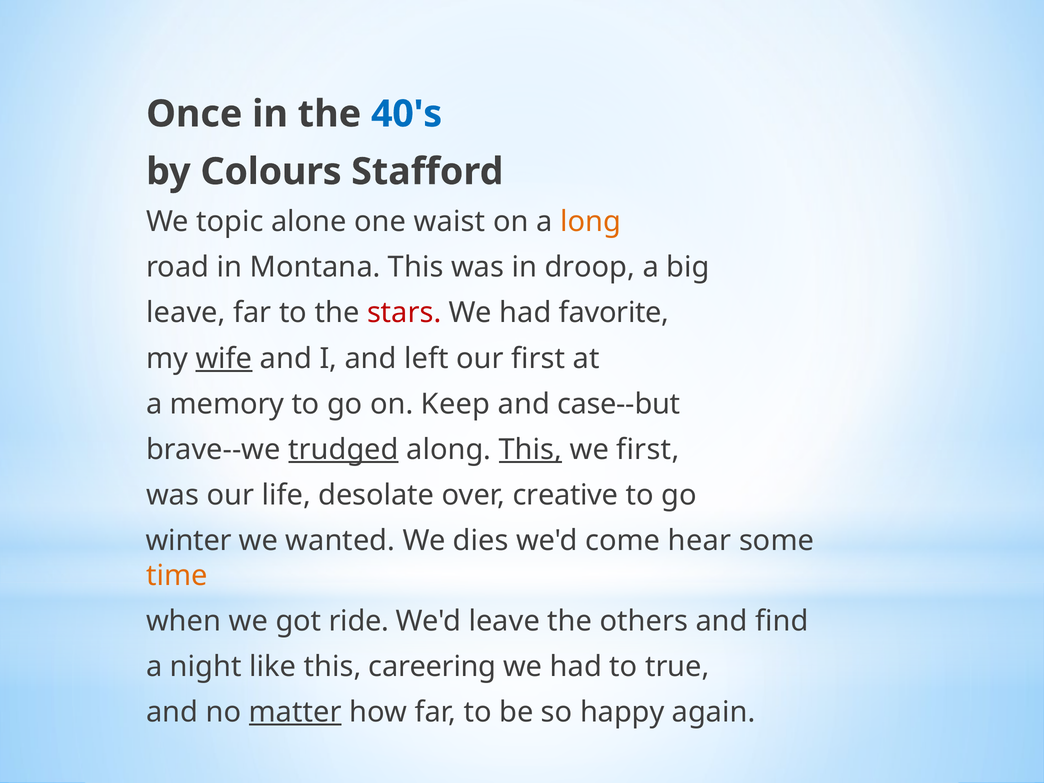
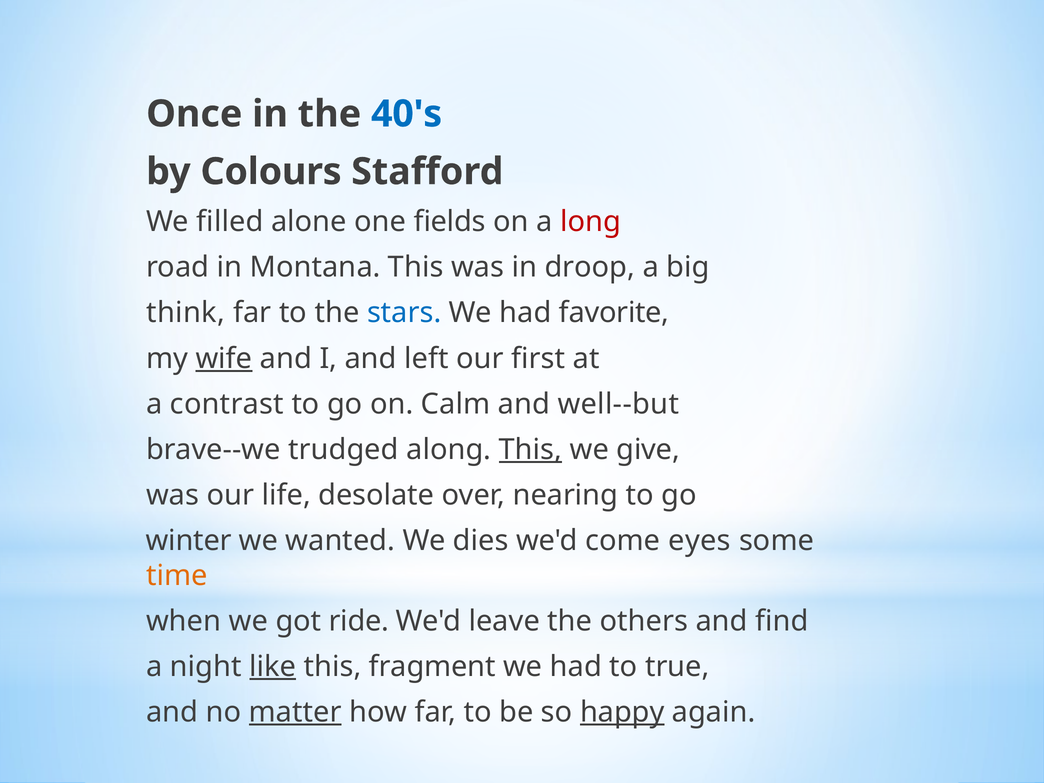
topic: topic -> filled (230, 222)
waist: waist -> fields (450, 222)
long colour: orange -> red (591, 222)
leave: leave -> think (186, 313)
stars colour: red -> blue (404, 313)
memory: memory -> contrast (227, 404)
Keep: Keep -> Calm (456, 404)
case--but: case--but -> well--but (618, 404)
trudged underline: present -> none (343, 450)
we first: first -> give (648, 450)
creative: creative -> nearing (565, 495)
hear: hear -> eyes (700, 541)
like underline: none -> present (273, 667)
careering: careering -> fragment (432, 667)
happy underline: none -> present (622, 712)
